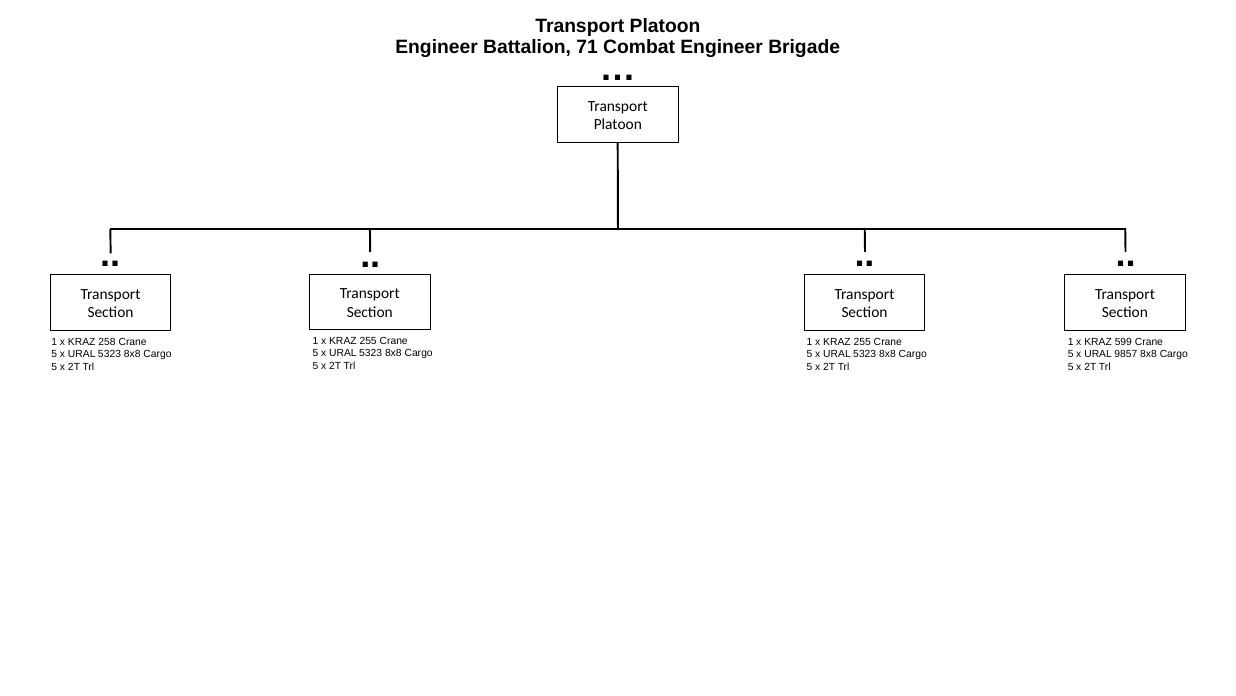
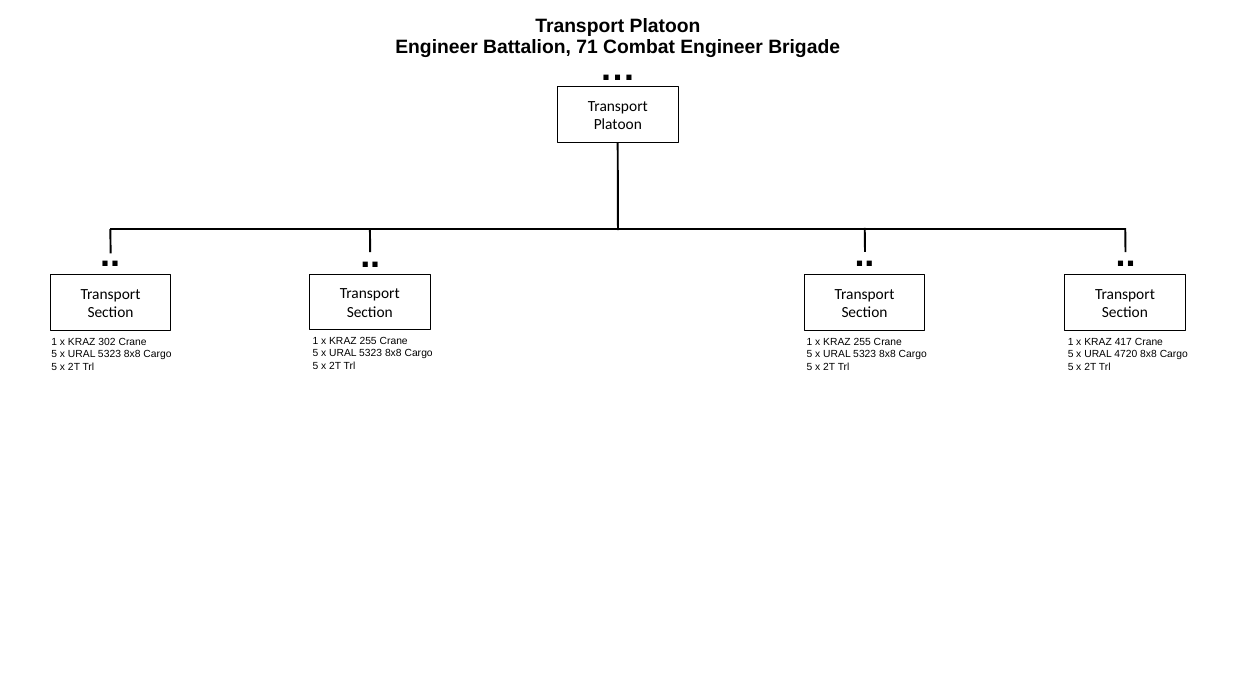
258: 258 -> 302 (107, 342)
599: 599 -> 417 (1123, 342)
9857: 9857 -> 4720 (1126, 354)
